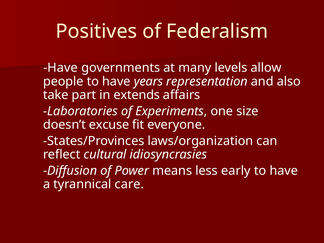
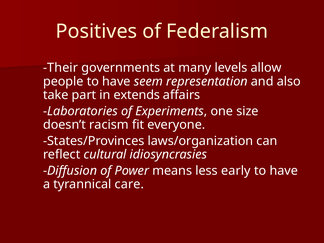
Have: Have -> Their (61, 68)
years: years -> seem (148, 81)
excuse: excuse -> racism (109, 125)
